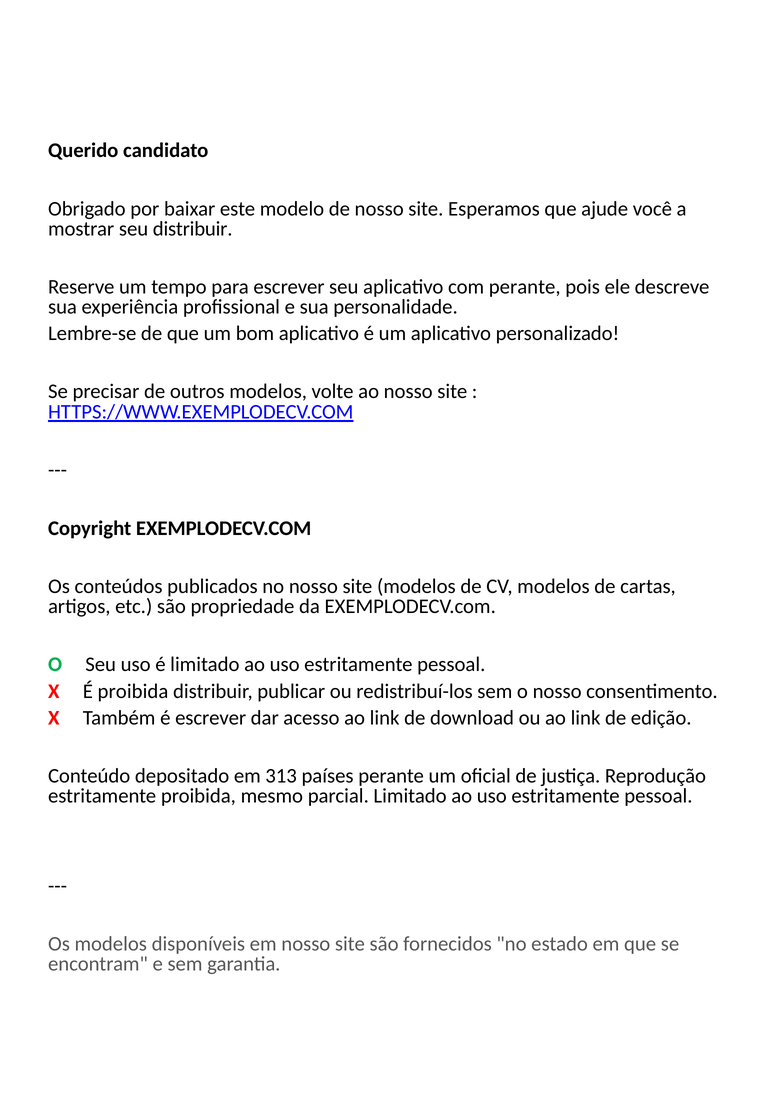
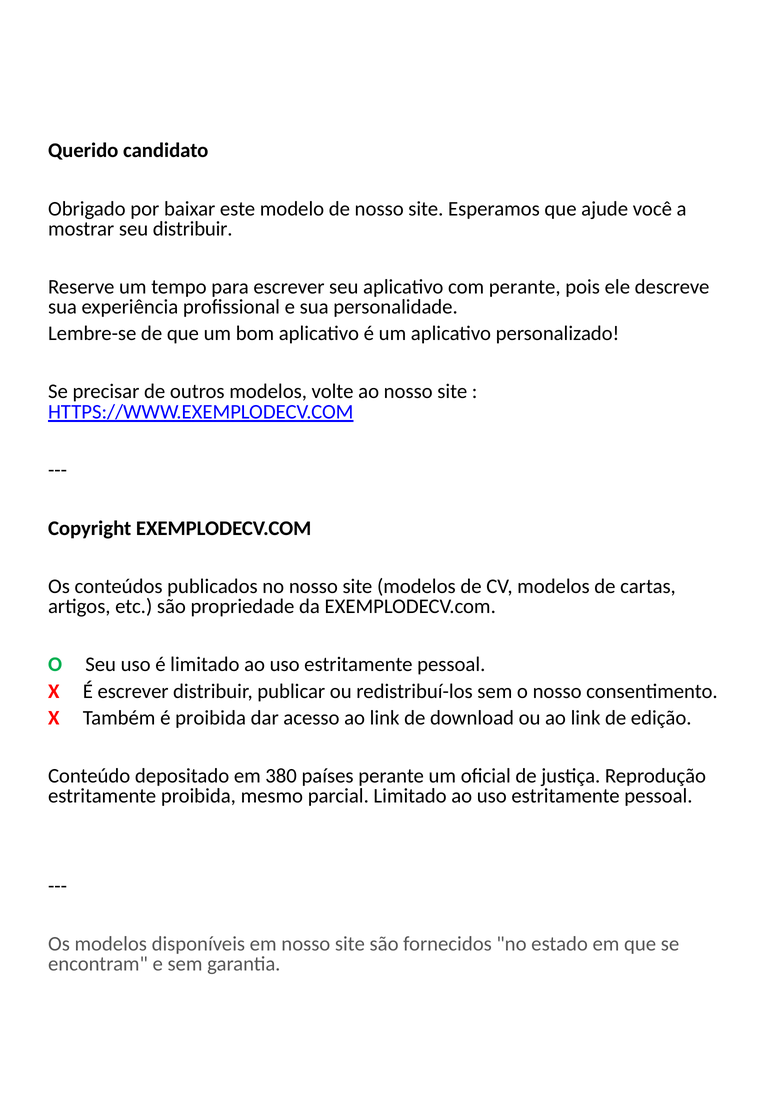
É proibida: proibida -> escrever (133, 691)
é escrever: escrever -> proibida (211, 718)
313: 313 -> 380 (281, 776)
